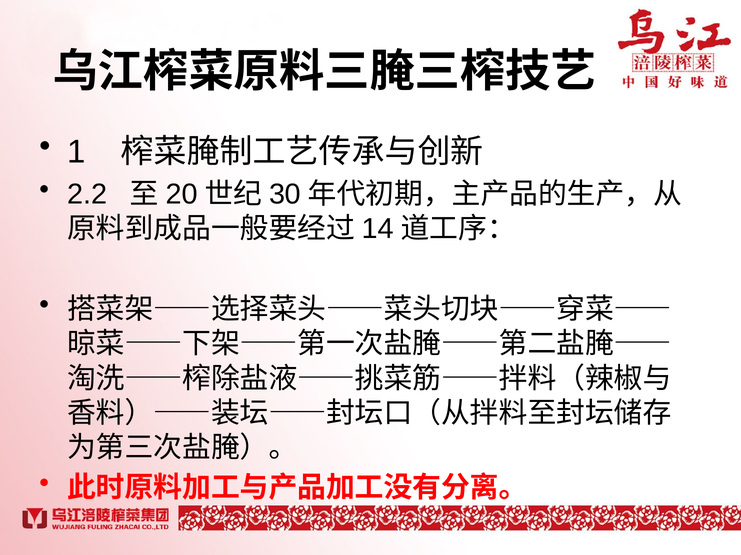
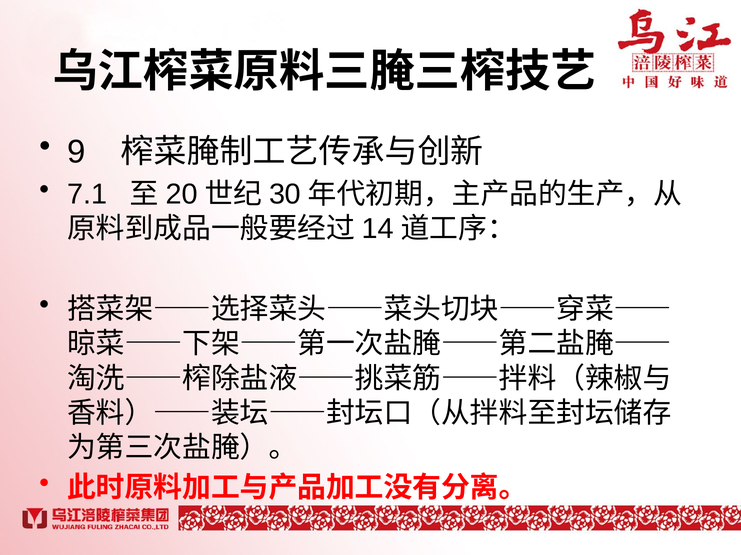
1: 1 -> 9 (76, 152)
2.2: 2.2 -> 7.1 (87, 194)
